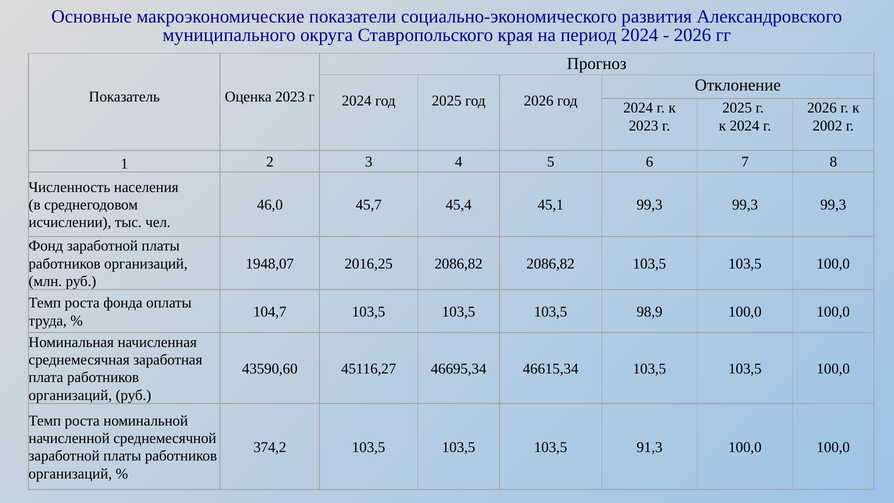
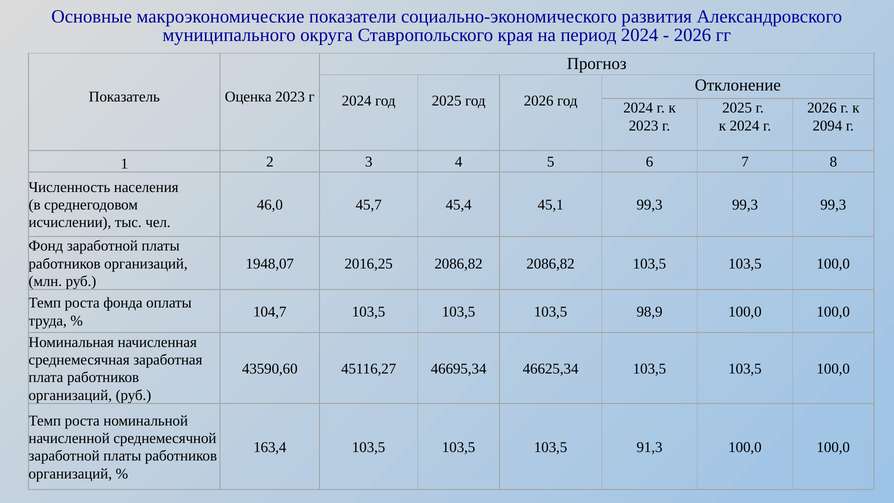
2002: 2002 -> 2094 (827, 126)
46615,34: 46615,34 -> 46625,34 (551, 369)
374,2: 374,2 -> 163,4 (270, 447)
